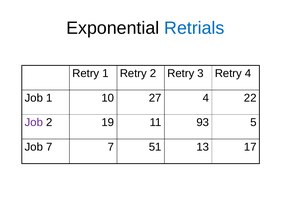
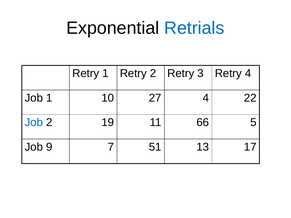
Job colour: purple -> blue (34, 123)
93: 93 -> 66 (203, 123)
Job 7: 7 -> 9 (49, 147)
